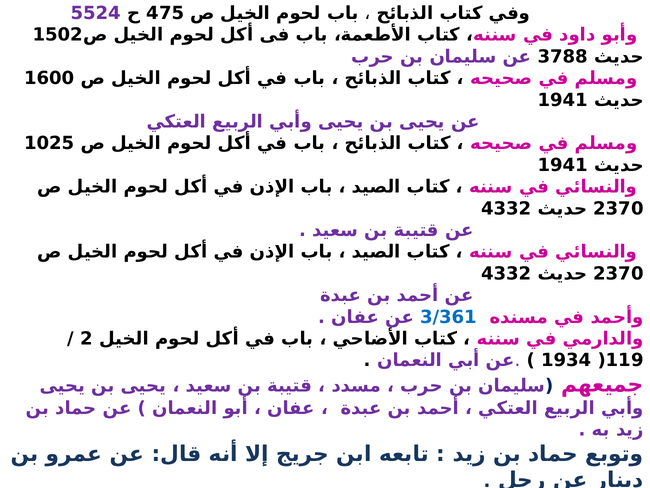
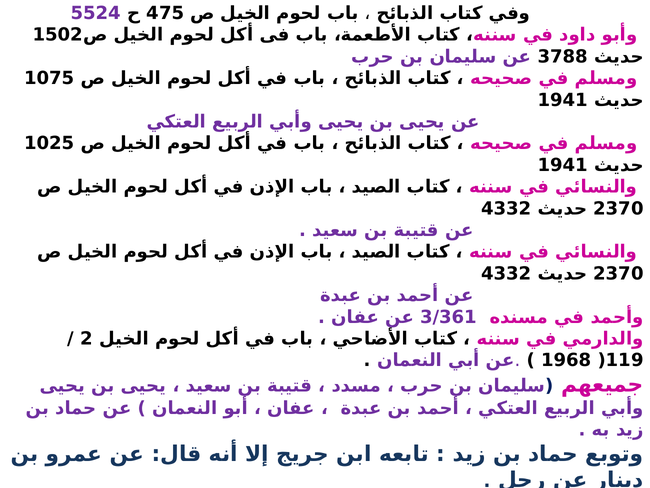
1600: 1600 -> 1075 (49, 78)
3/361 colour: blue -> purple (449, 317)
1934: 1934 -> 1968 (566, 360)
